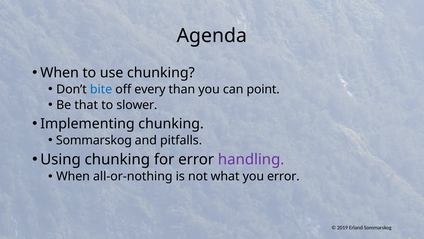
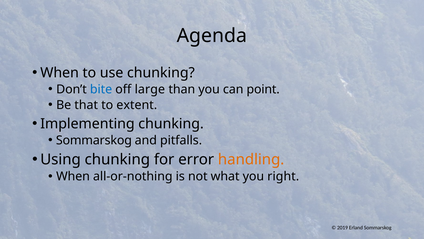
every: every -> large (150, 89)
slower: slower -> extent (137, 105)
handling colour: purple -> orange (251, 159)
you error: error -> right (283, 176)
